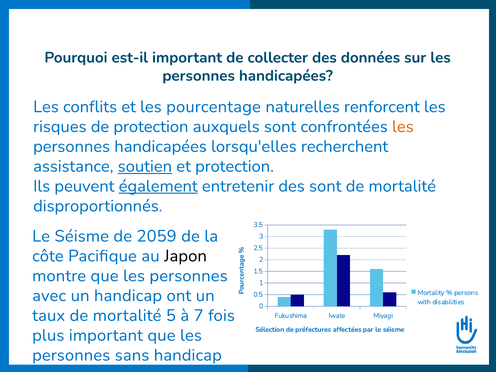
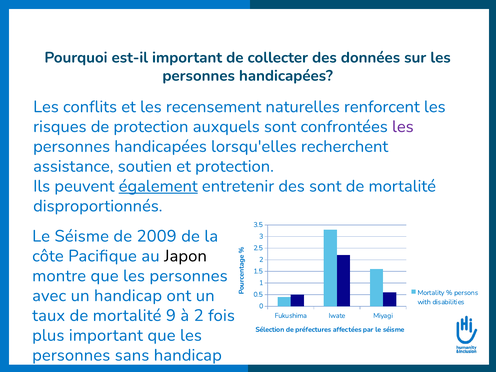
pourcentage: pourcentage -> recensement (214, 107)
les colour: orange -> purple (403, 127)
soutien underline: present -> none (145, 166)
2059: 2059 -> 2009 (157, 236)
5: 5 -> 9 (171, 315)
à 7: 7 -> 2 (199, 315)
